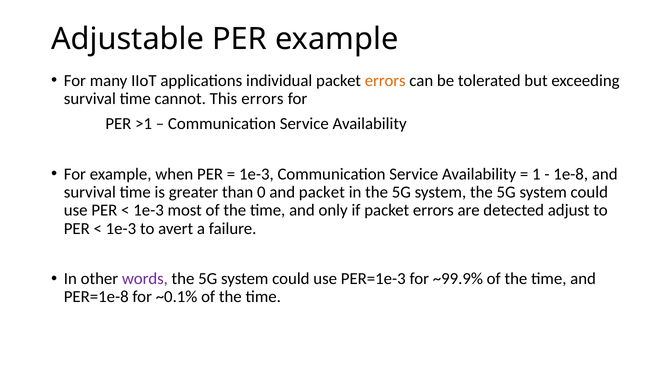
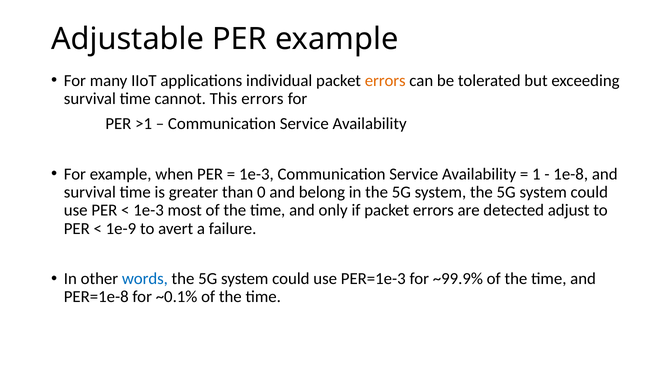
and packet: packet -> belong (322, 192)
1e-3: 1e-3 -> 1e-9 (121, 229)
words colour: purple -> blue (145, 279)
